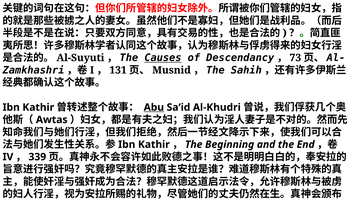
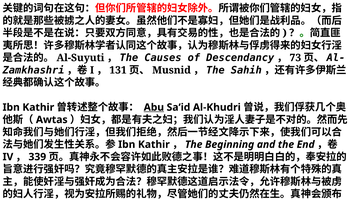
Causes underline: present -> none (163, 58)
